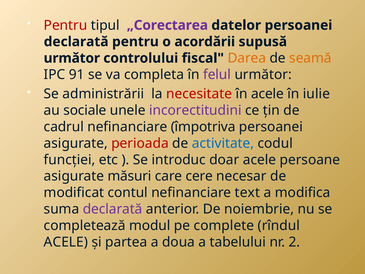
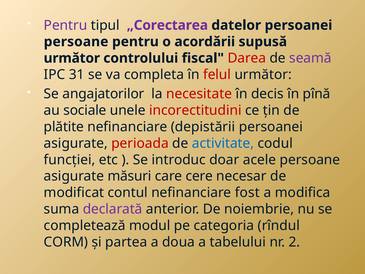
Pentru colour: red -> purple (66, 25)
declarată: declarată -> persoane (76, 42)
Darea colour: orange -> red (247, 58)
seamă colour: orange -> purple (310, 58)
91: 91 -> 31 (77, 75)
felul colour: purple -> red (217, 75)
administrării: administrării -> angajatorilor (103, 94)
în acele: acele -> decis (267, 94)
iulie: iulie -> pînă (317, 94)
incorectitudini colour: purple -> red (195, 110)
cadrul: cadrul -> plătite (64, 127)
împotriva: împotriva -> depistării (203, 127)
text: text -> fost (247, 192)
complete: complete -> categoria (224, 225)
ACELE: ACELE -> CORM (66, 242)
